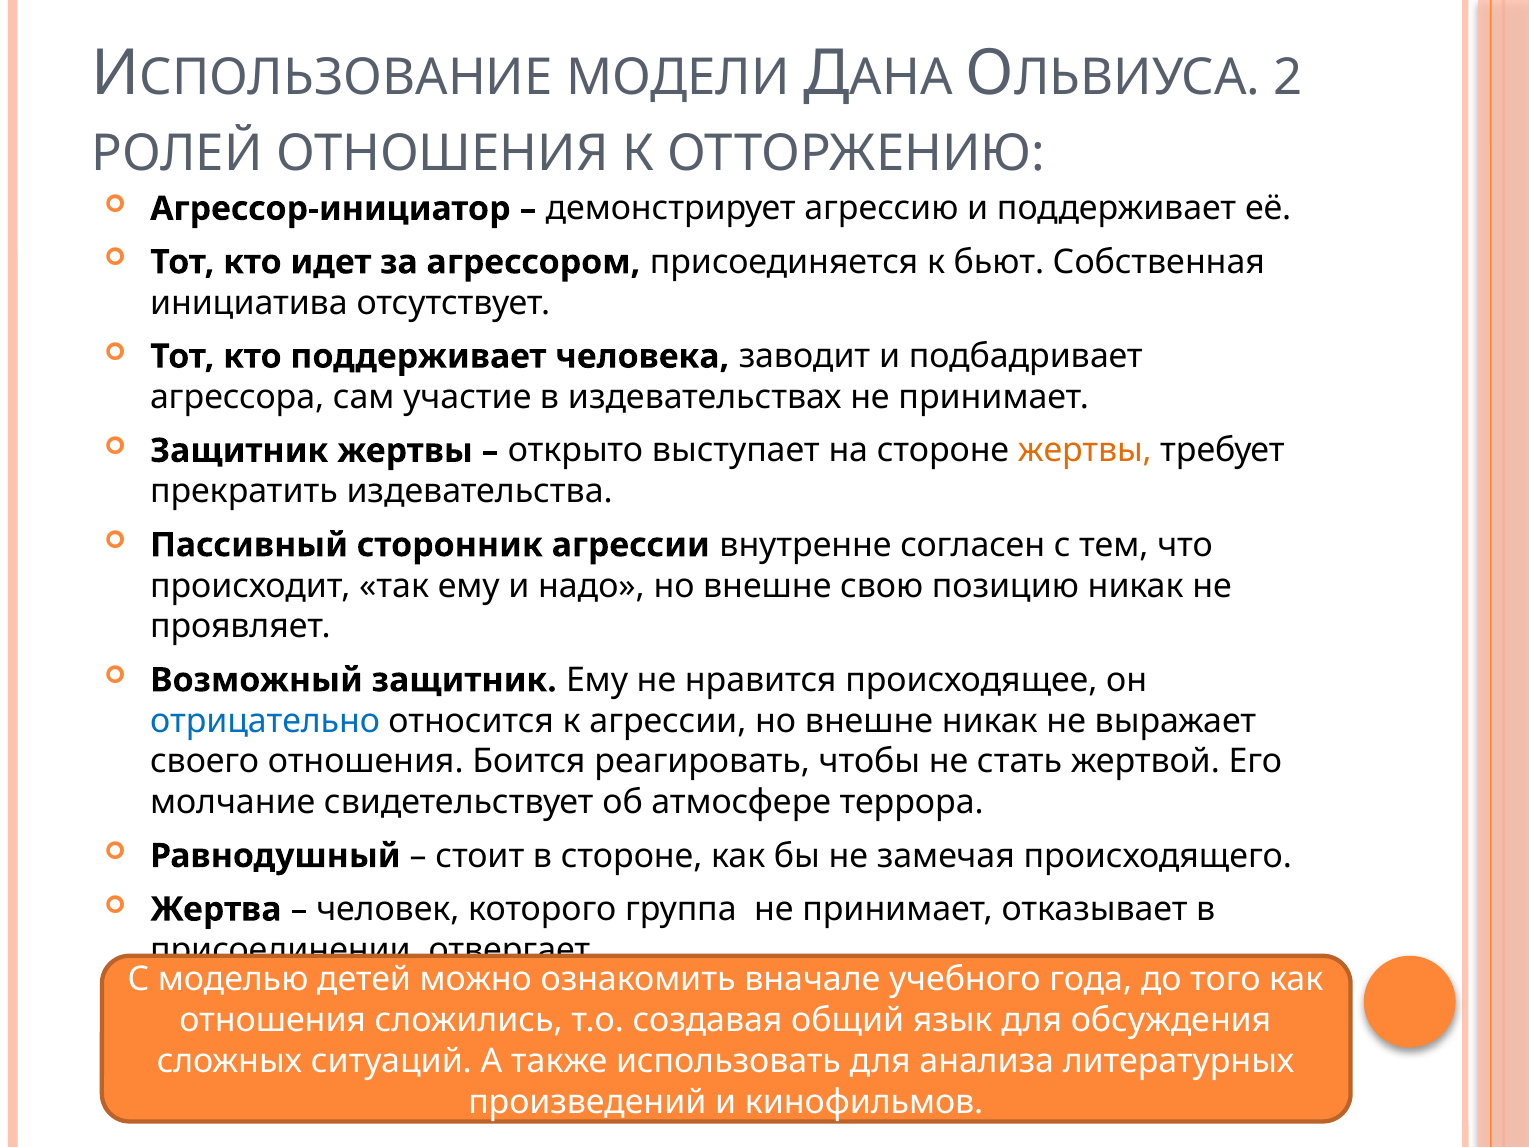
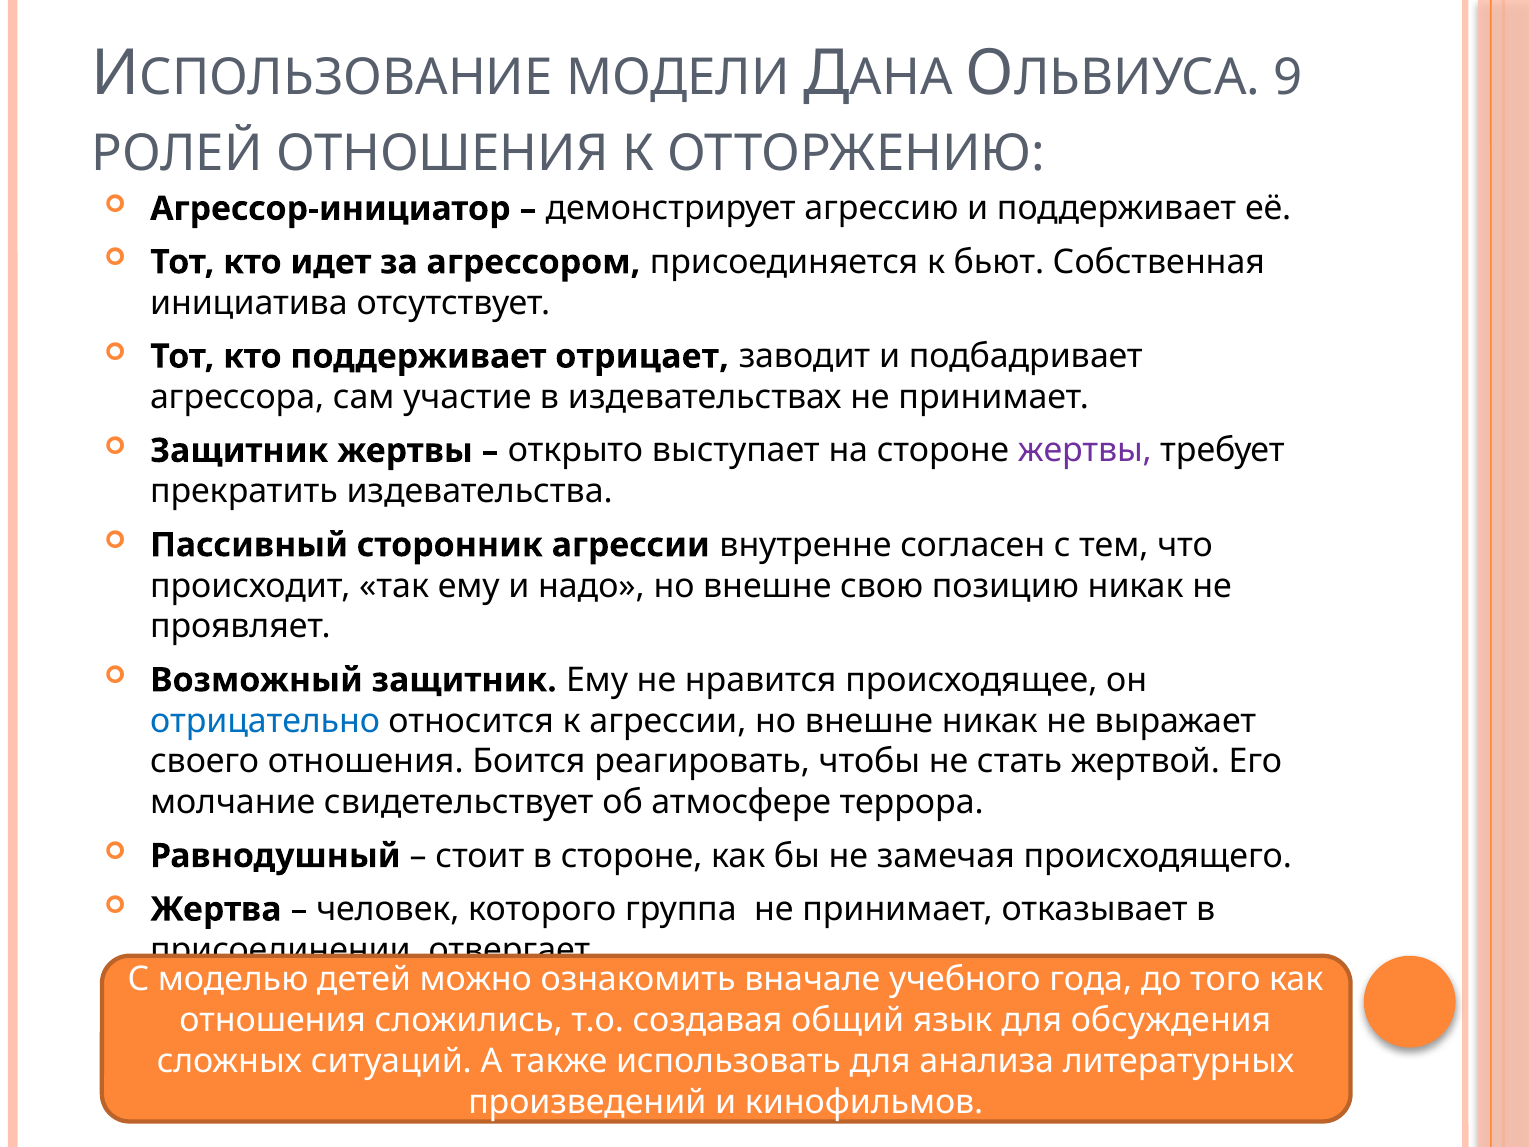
2: 2 -> 9 (1288, 78)
человека: человека -> отрицает (642, 356)
жертвы colour: orange -> purple (1085, 451)
